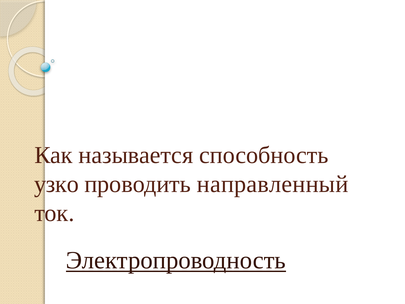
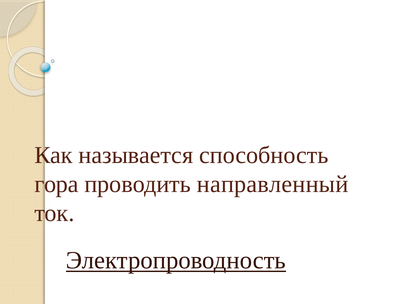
узко: узко -> гора (56, 184)
